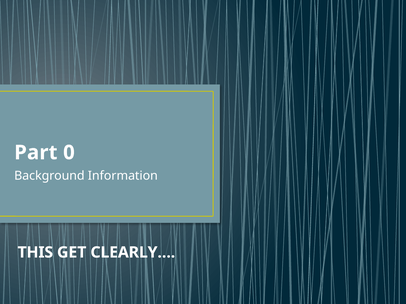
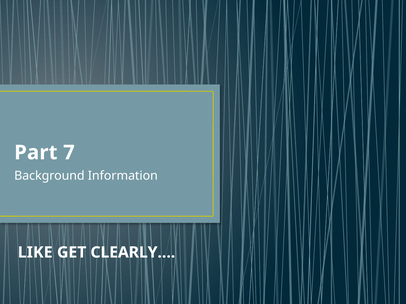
0: 0 -> 7 (69, 153)
THIS: THIS -> LIKE (35, 253)
